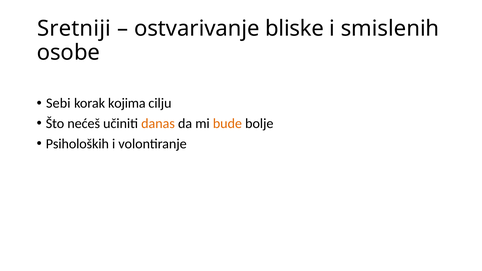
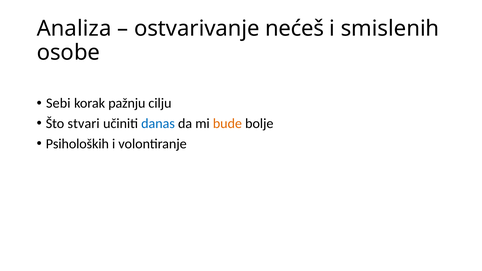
Sretniji: Sretniji -> Analiza (74, 29)
bliske: bliske -> nećeš (295, 29)
kojima: kojima -> pažnju (127, 103)
nećeš: nećeš -> stvari (84, 124)
danas colour: orange -> blue (158, 124)
